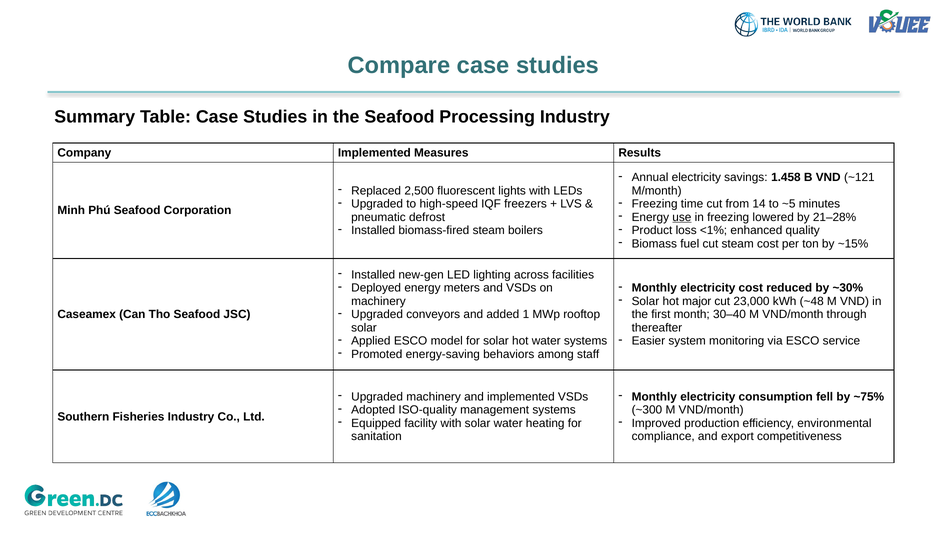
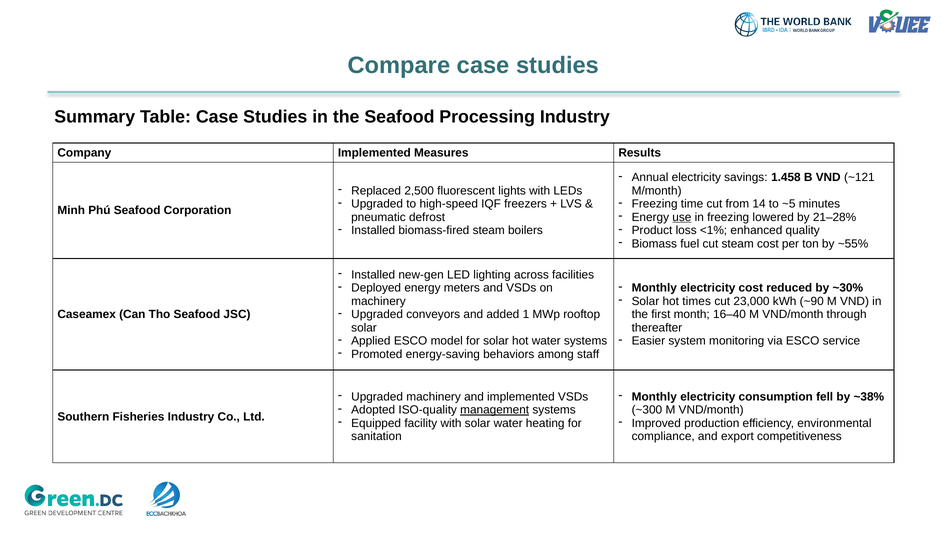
~15%: ~15% -> ~55% (853, 244)
major: major -> times (697, 301)
~48: ~48 -> ~90 (812, 301)
30–40: 30–40 -> 16–40 (730, 314)
~75%: ~75% -> ~38% (869, 396)
management underline: none -> present (495, 410)
